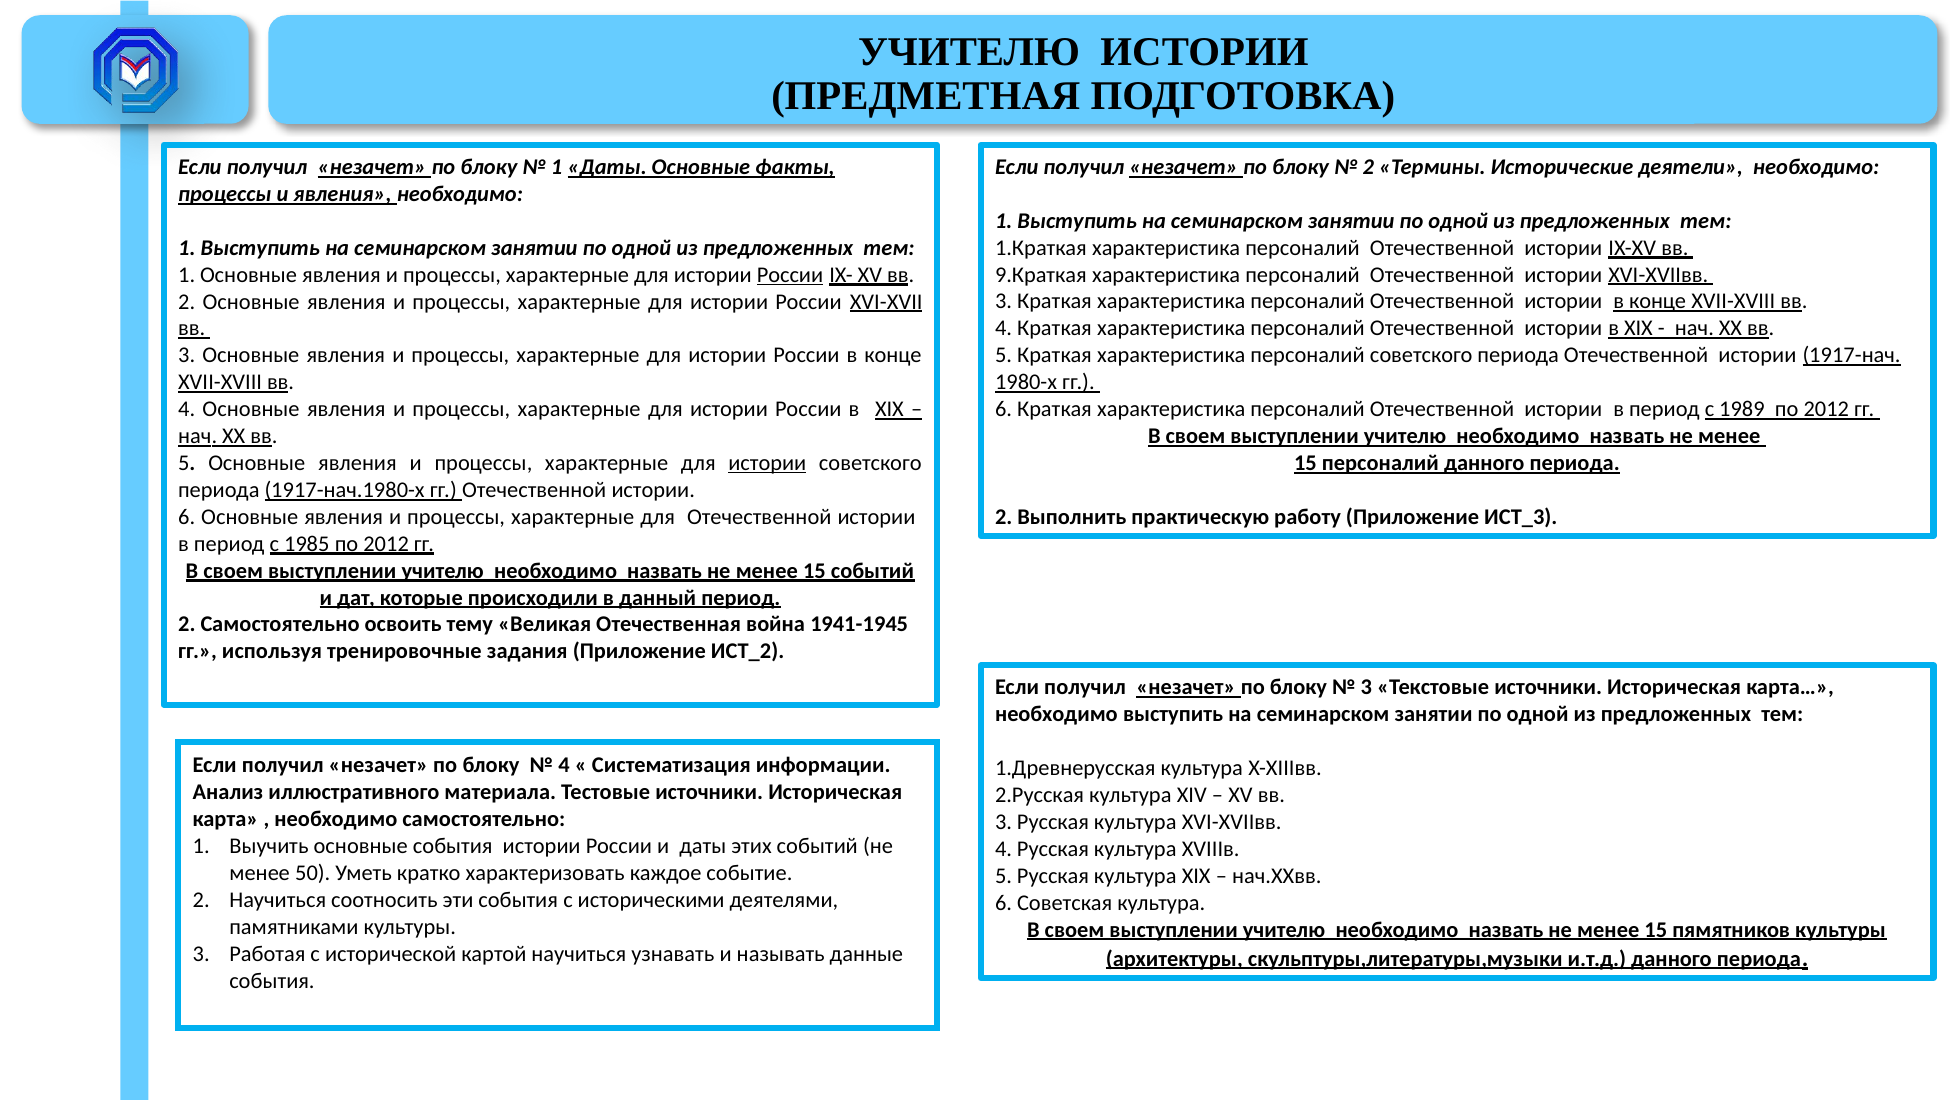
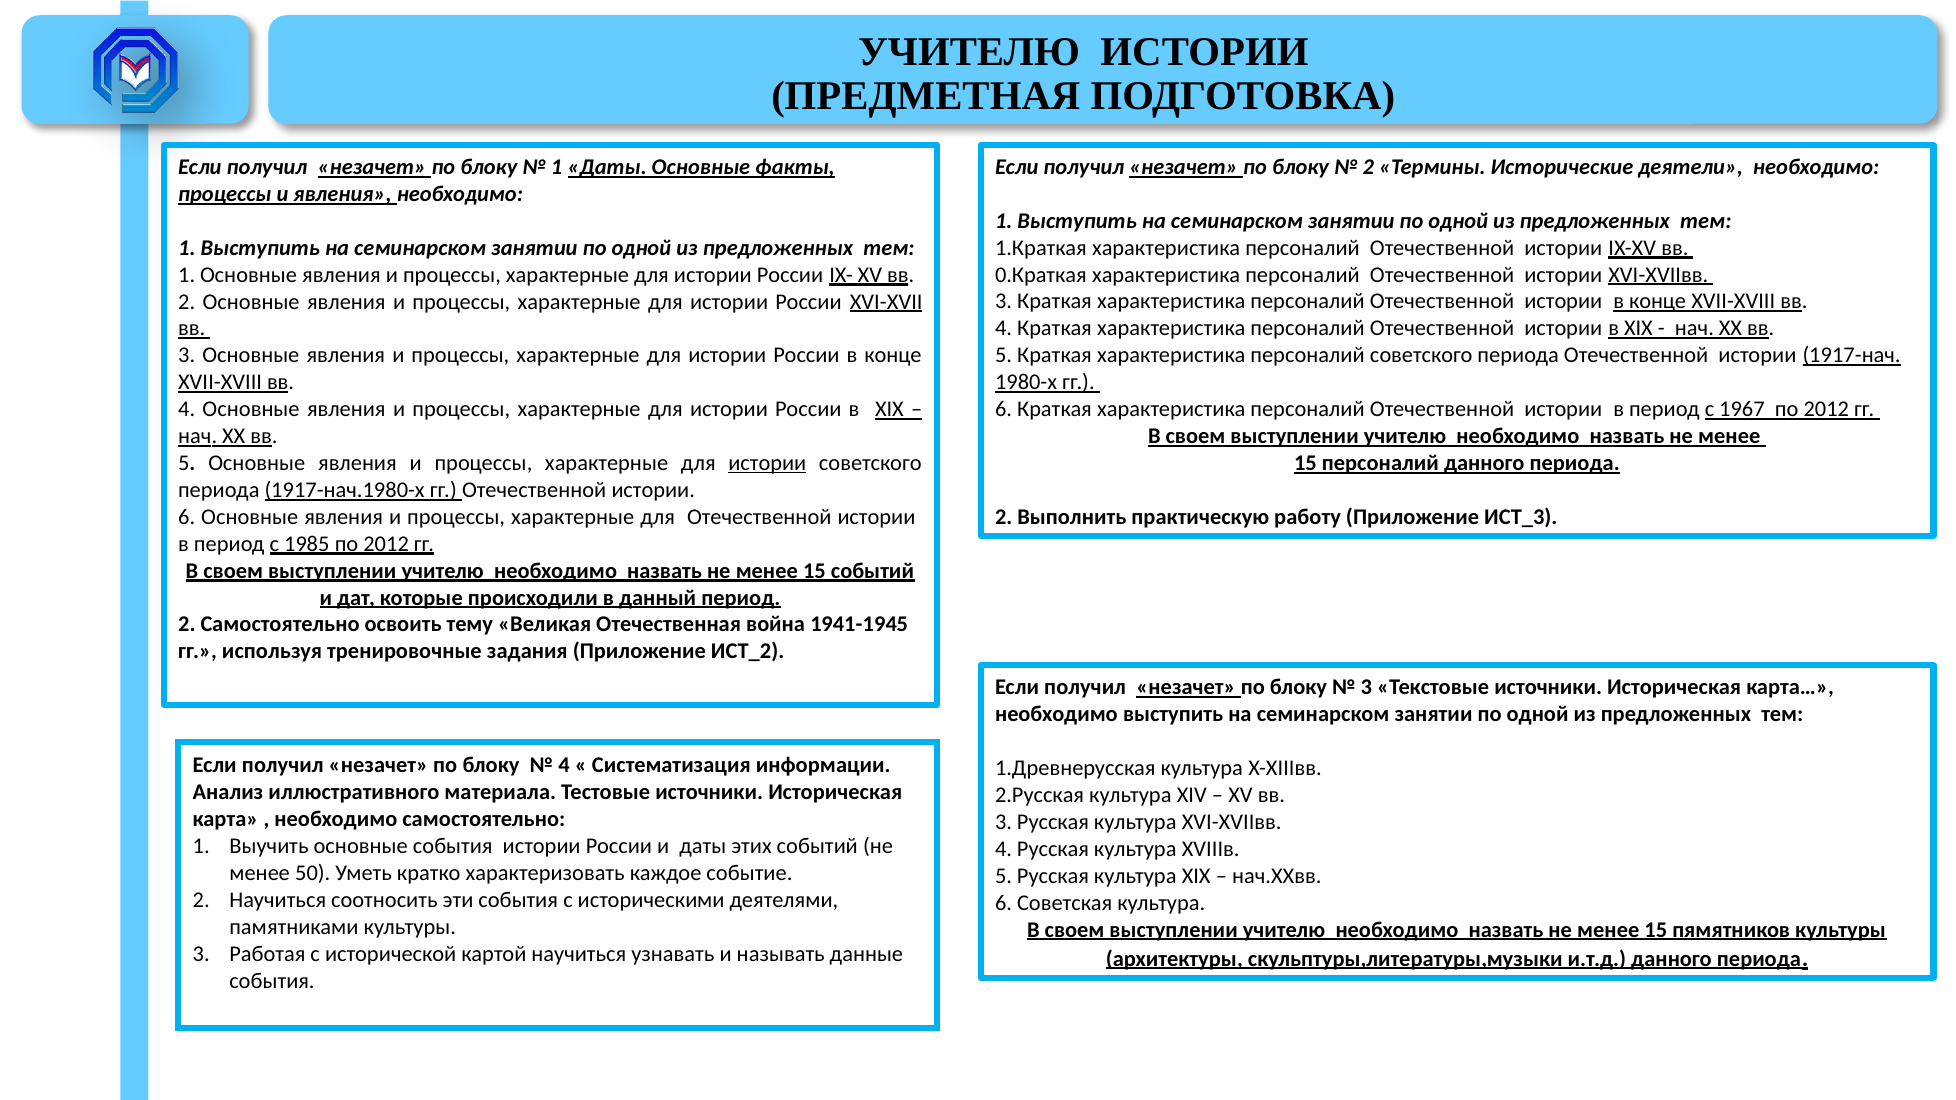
9.Краткая: 9.Краткая -> 0.Краткая (1041, 275)
России underline: present -> none (790, 275)
1989: 1989 -> 1967 (1742, 409)
